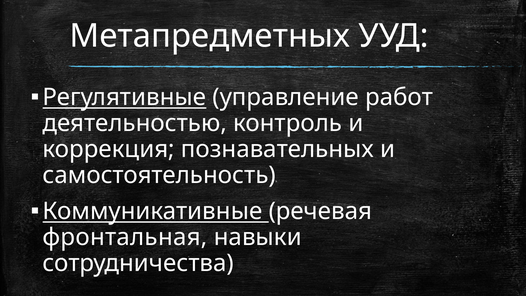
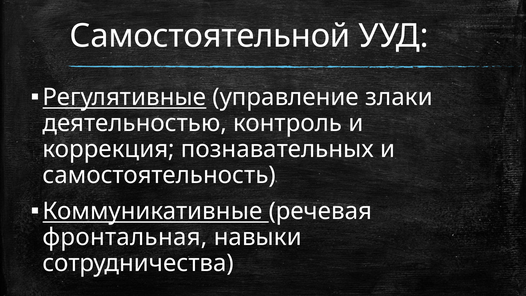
Метапредметных: Метапредметных -> Самостоятельной (210, 36)
работ: работ -> злаки (399, 97)
